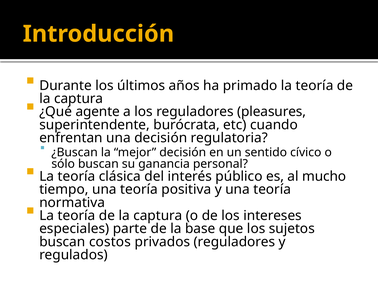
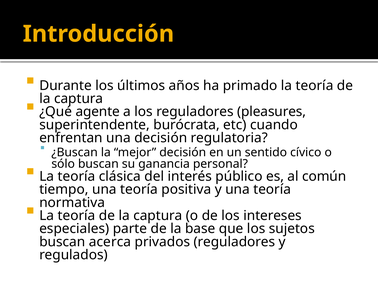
mucho: mucho -> común (324, 177)
costos: costos -> acerca (110, 242)
